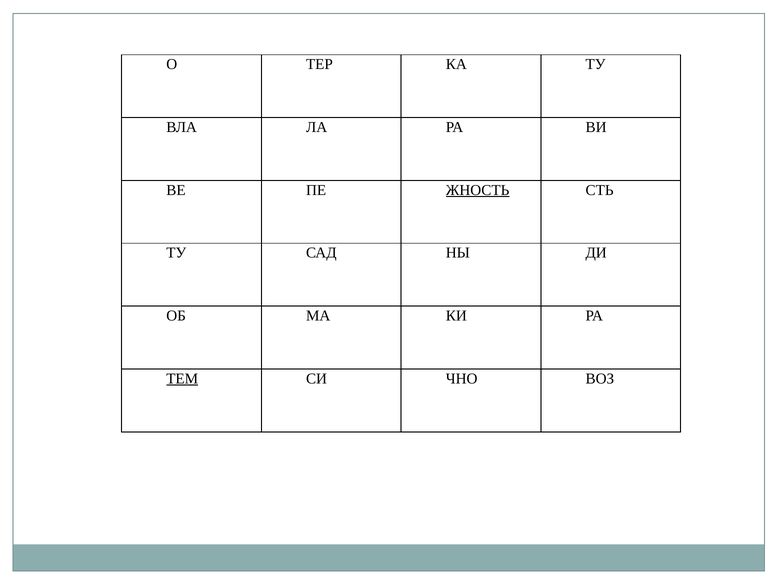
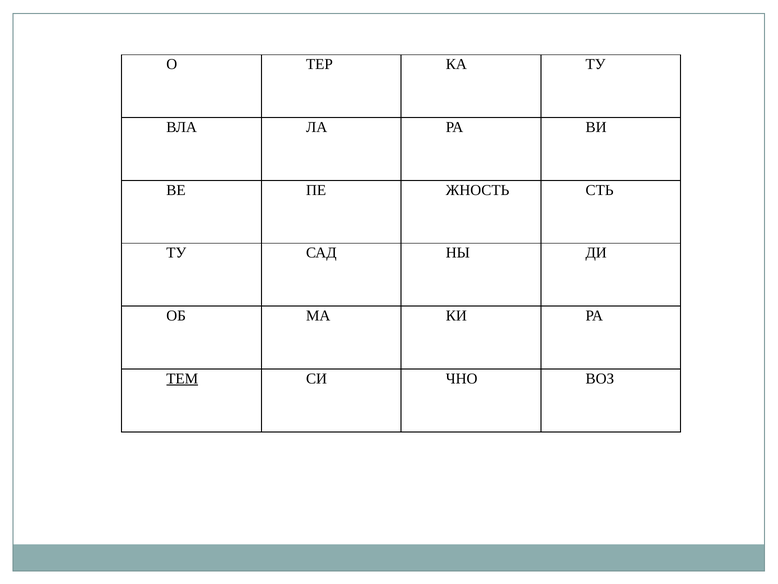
ЖНОСТЬ underline: present -> none (478, 190)
